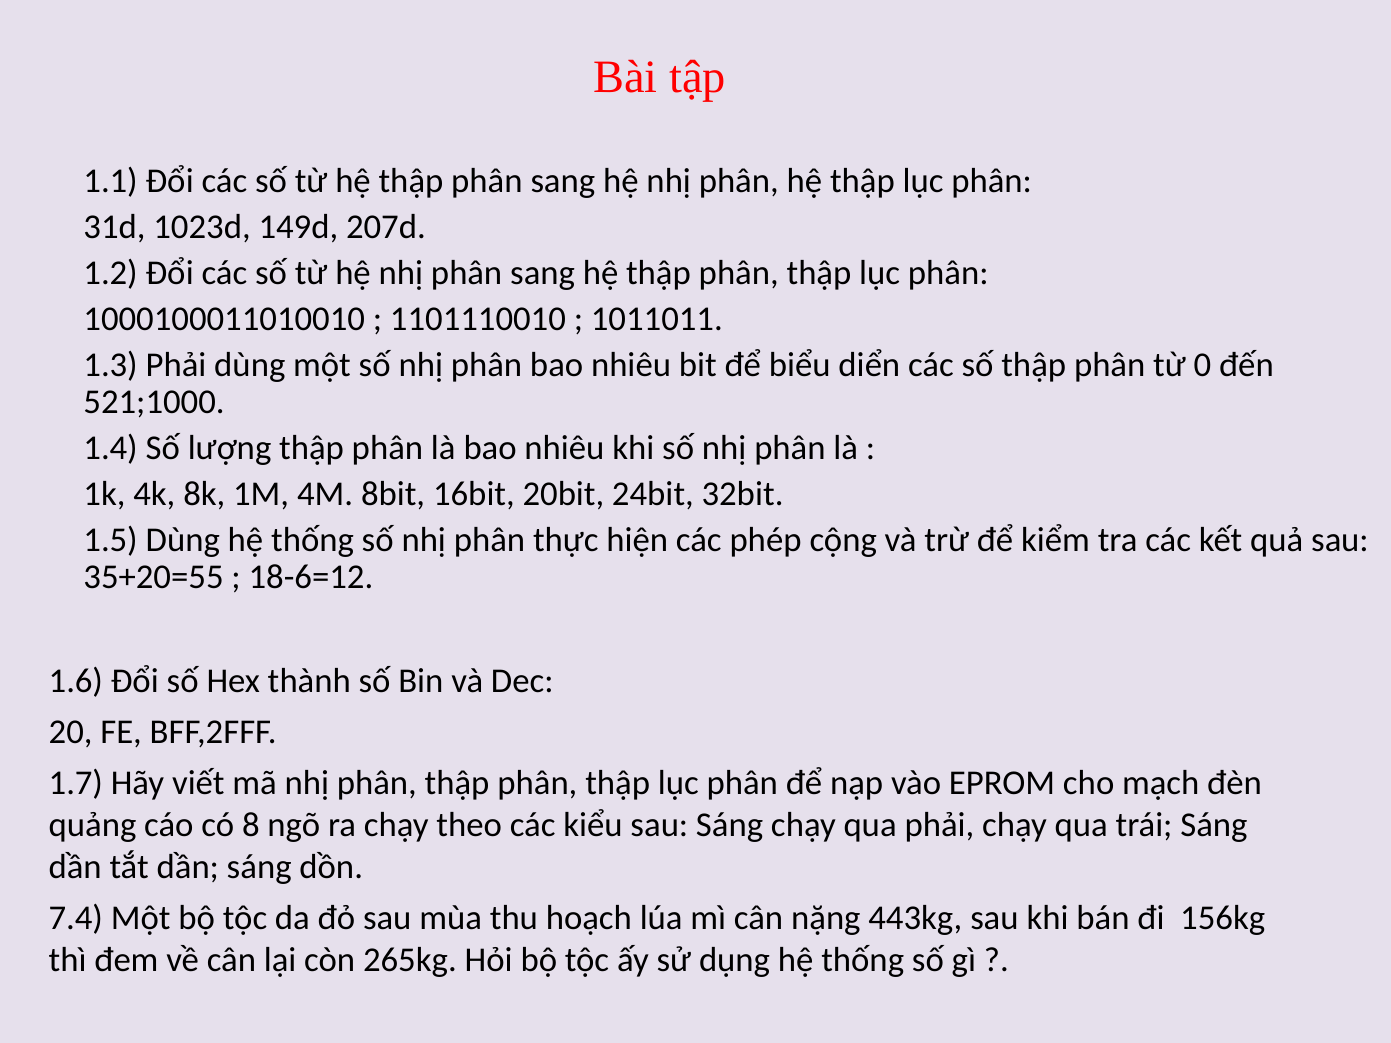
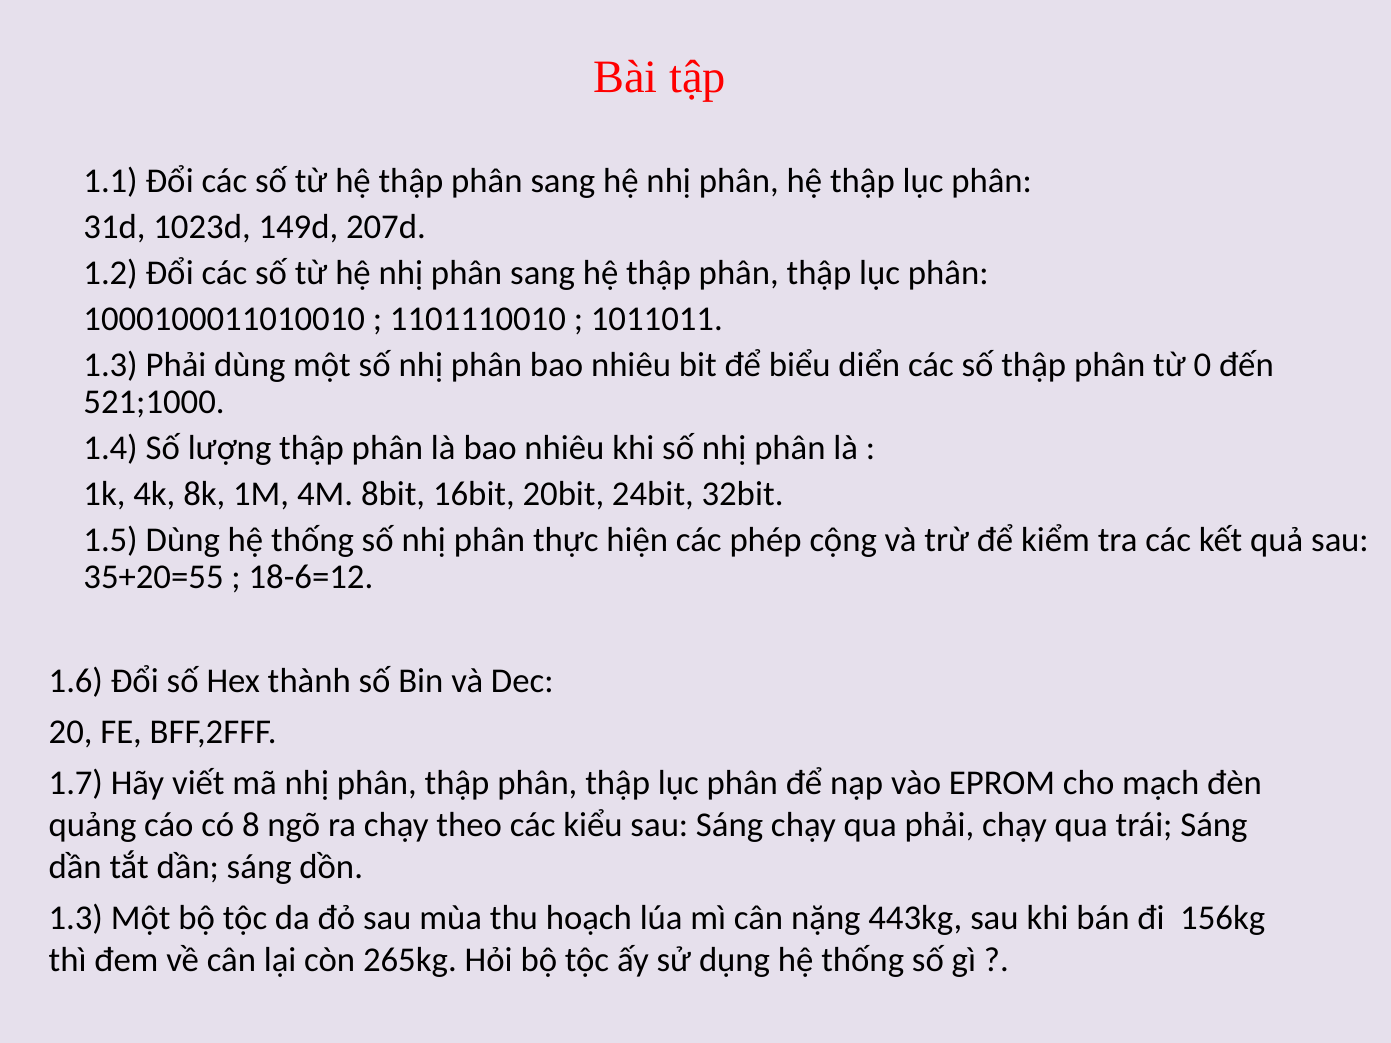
7.4: 7.4 -> 1.3 (76, 918)
